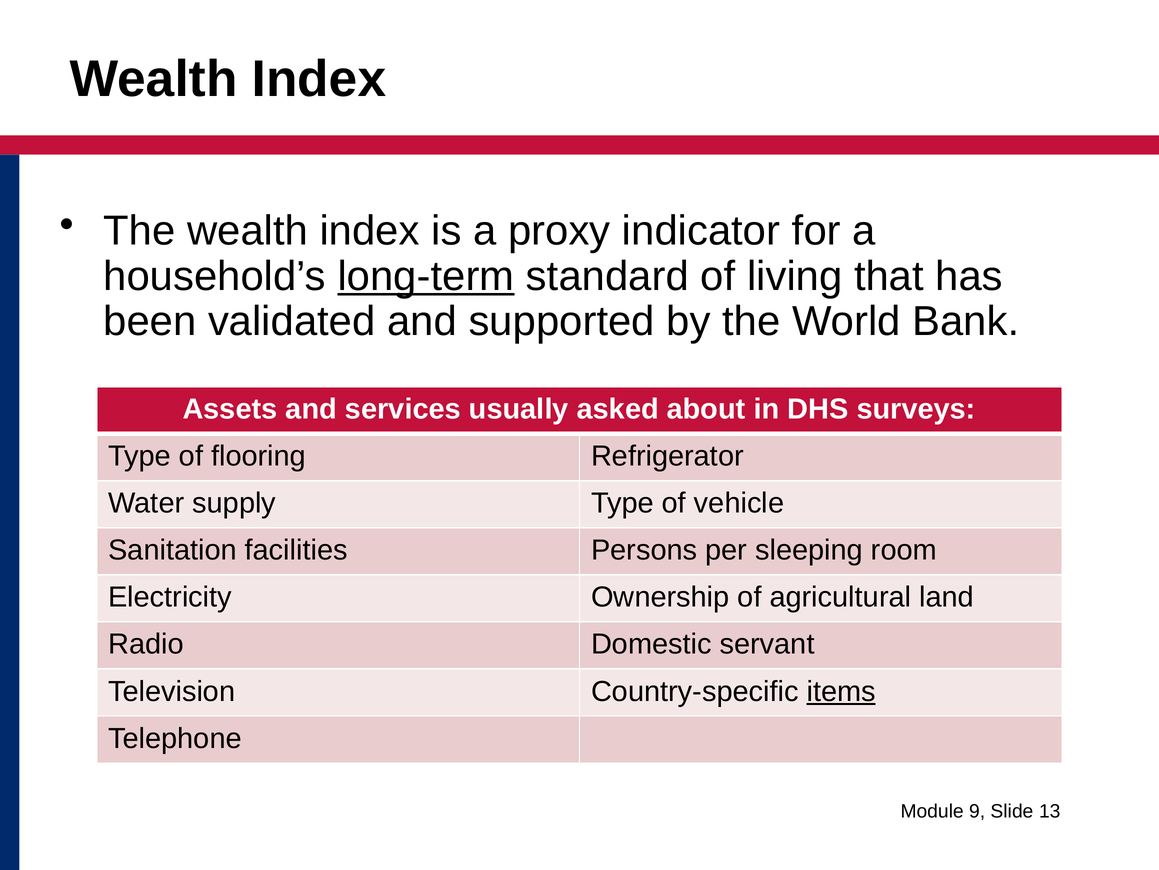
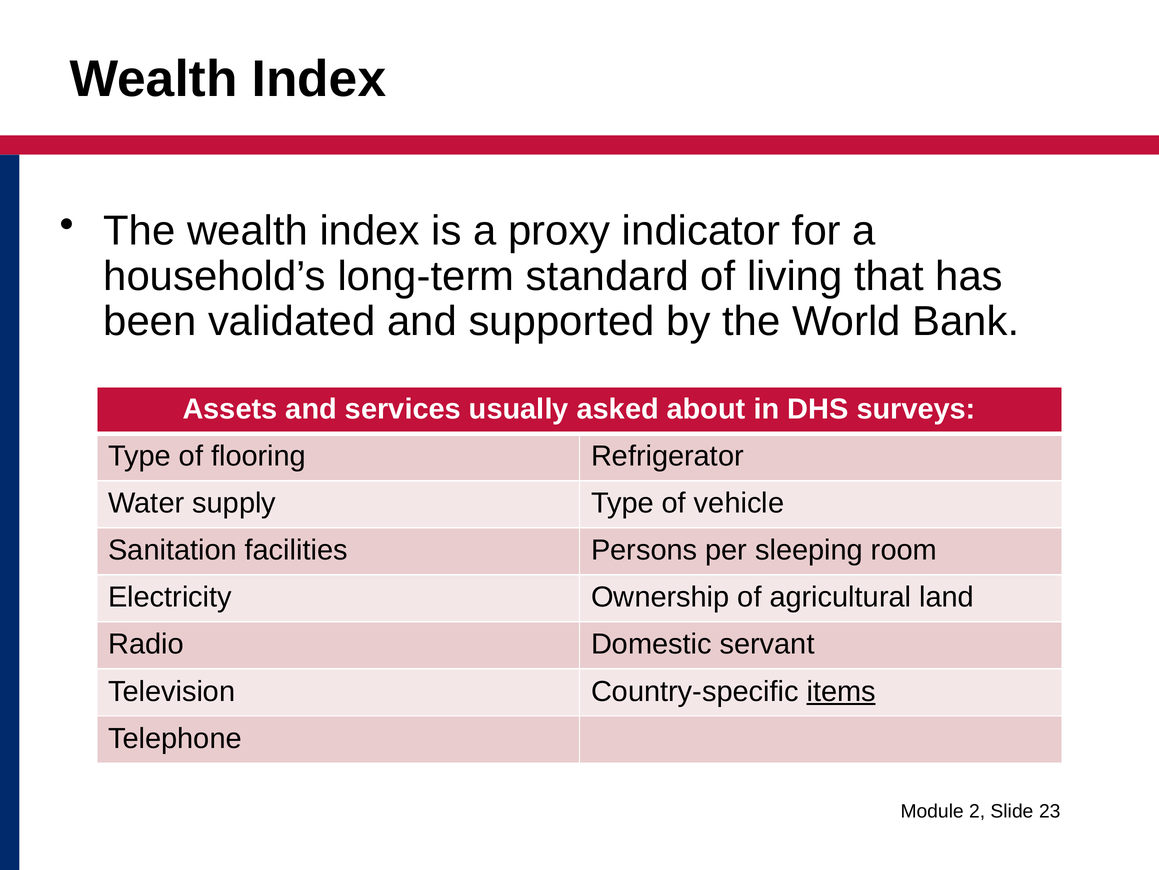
long-term underline: present -> none (426, 276)
9: 9 -> 2 (977, 811)
13: 13 -> 23 (1050, 811)
